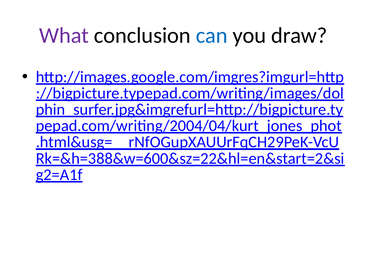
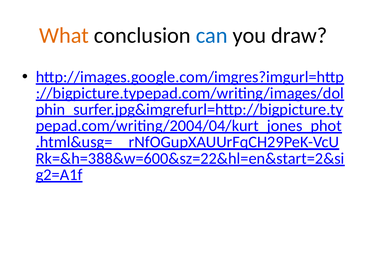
What colour: purple -> orange (64, 36)
